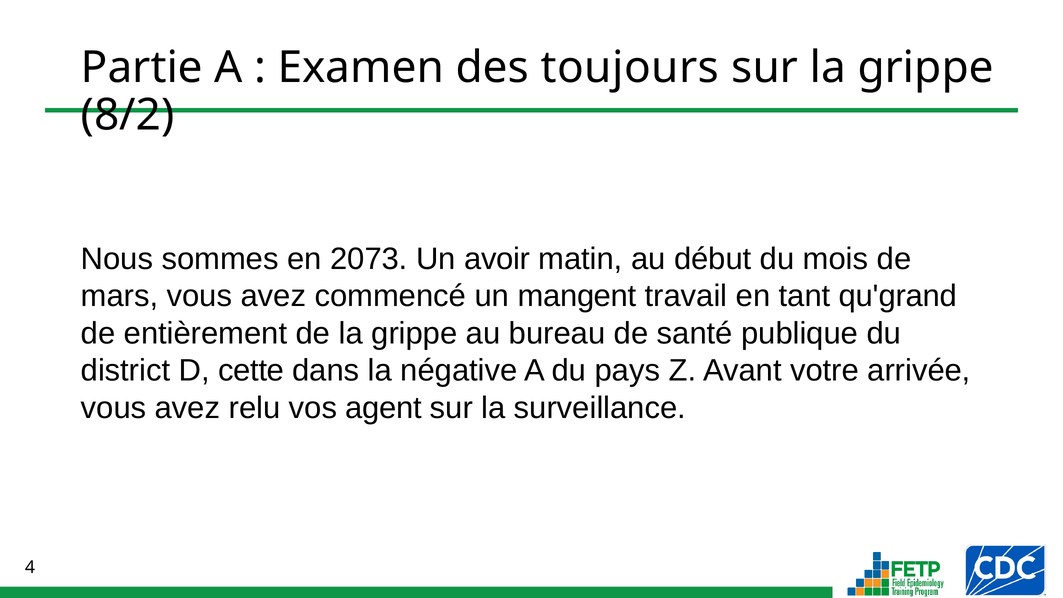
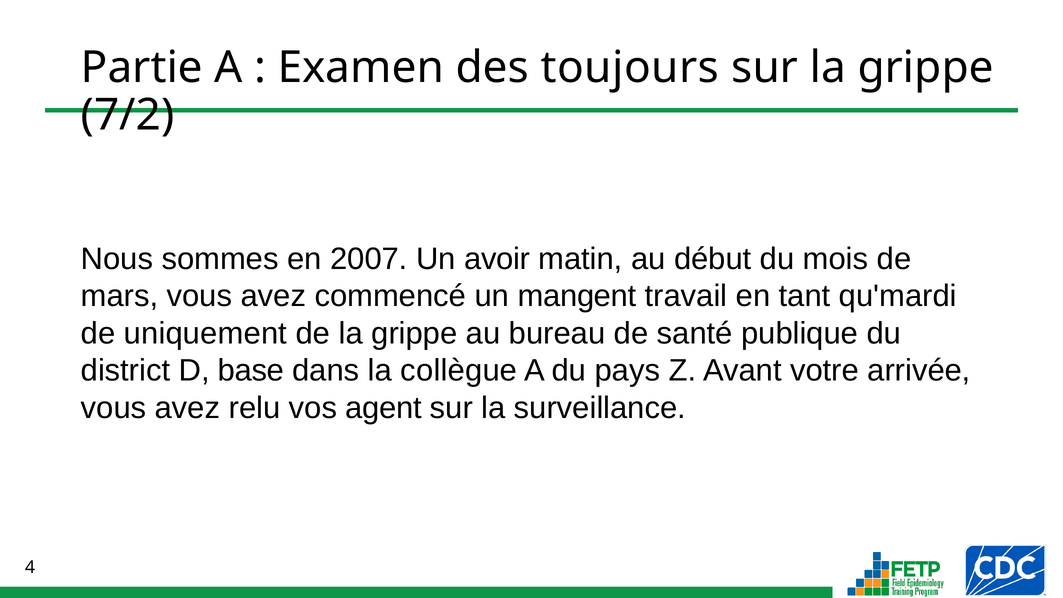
8/2: 8/2 -> 7/2 (128, 115)
2073: 2073 -> 2007 (369, 259)
qu'grand: qu'grand -> qu'mardi (898, 296)
entièrement: entièrement -> uniquement (205, 333)
cette: cette -> base (251, 371)
négative: négative -> collègue (459, 371)
